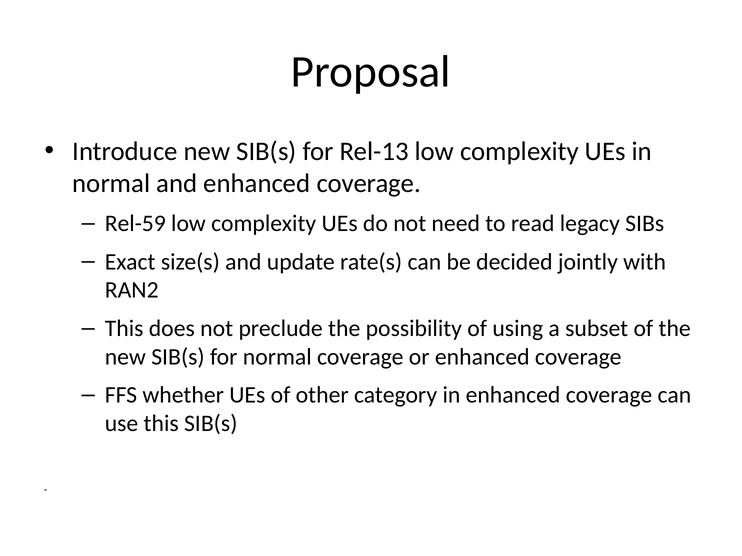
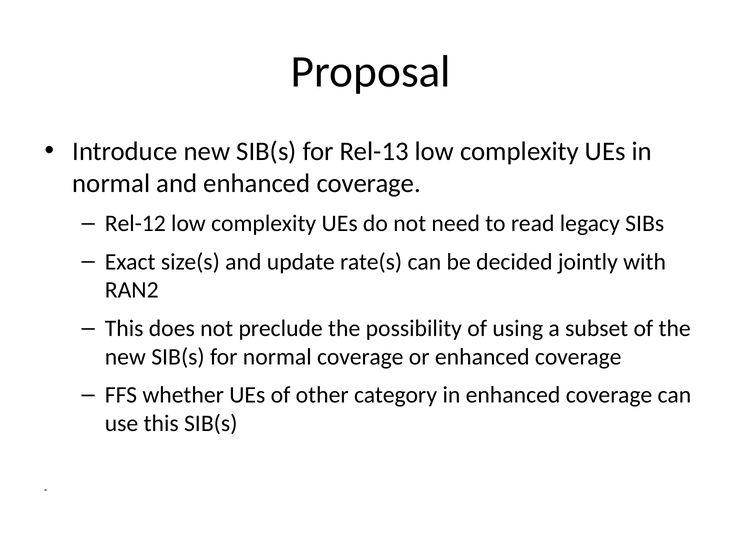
Rel-59: Rel-59 -> Rel-12 (135, 224)
